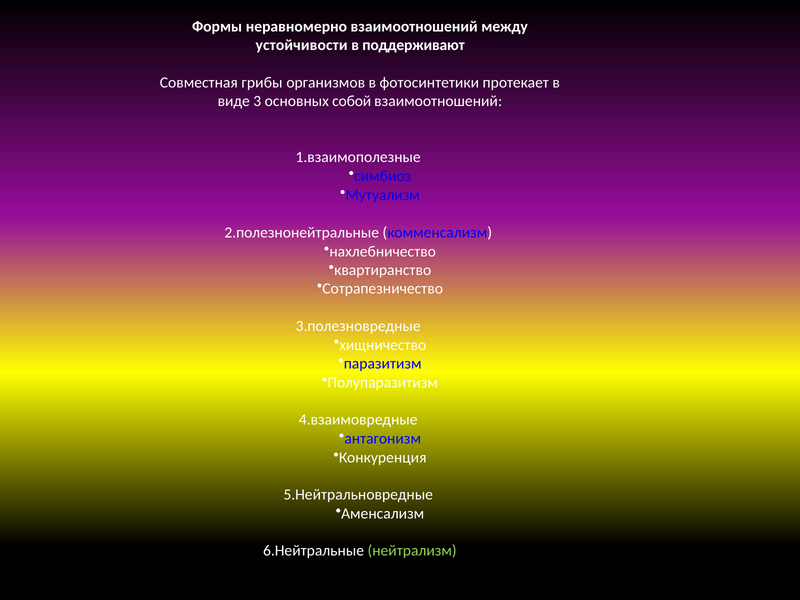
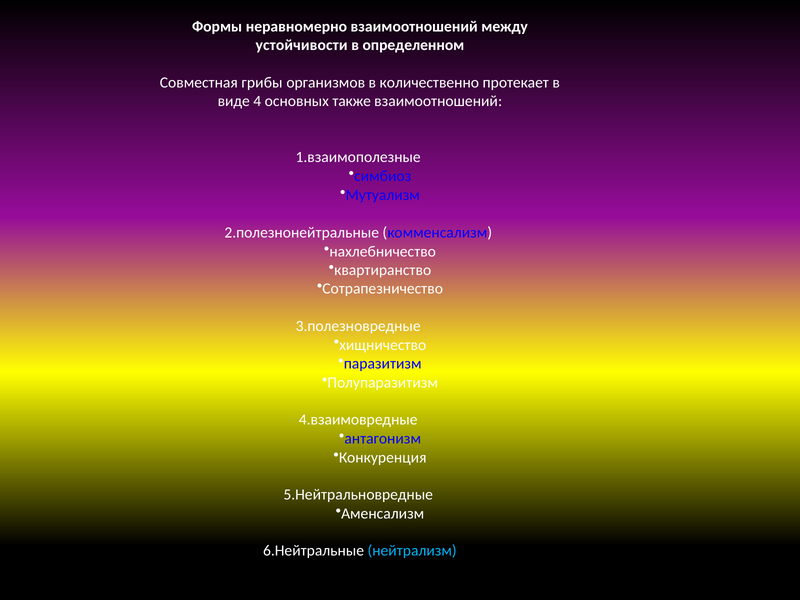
поддерживают: поддерживают -> определенном (413, 45)
фотосинтетики: фотосинтетики -> количественно (429, 83)
3: 3 -> 4 (257, 101)
собой: собой -> также (352, 101)
нейтрализм colour: light green -> light blue (412, 551)
